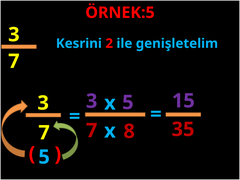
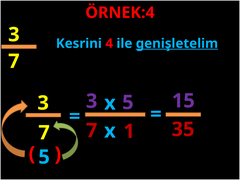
ÖRNEK:5: ÖRNEK:5 -> ÖRNEK:4 (120, 13)
2: 2 -> 4 (109, 43)
genişletelim underline: none -> present (177, 43)
8: 8 -> 1 (129, 131)
